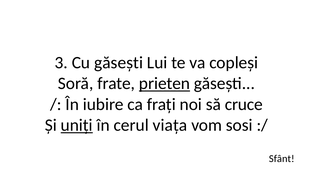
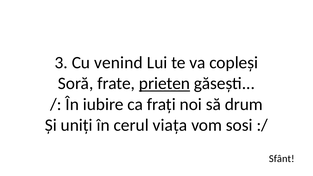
Cu găsești: găsești -> venind (118, 63)
cruce: cruce -> drum (244, 104)
uniți underline: present -> none (77, 125)
